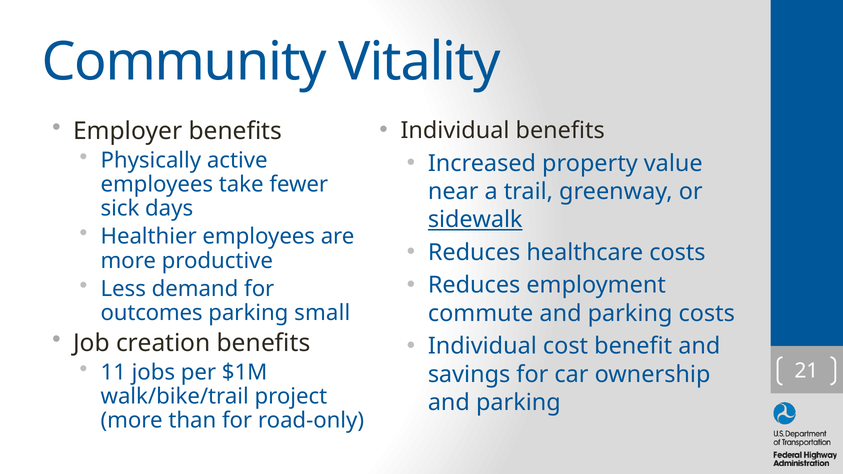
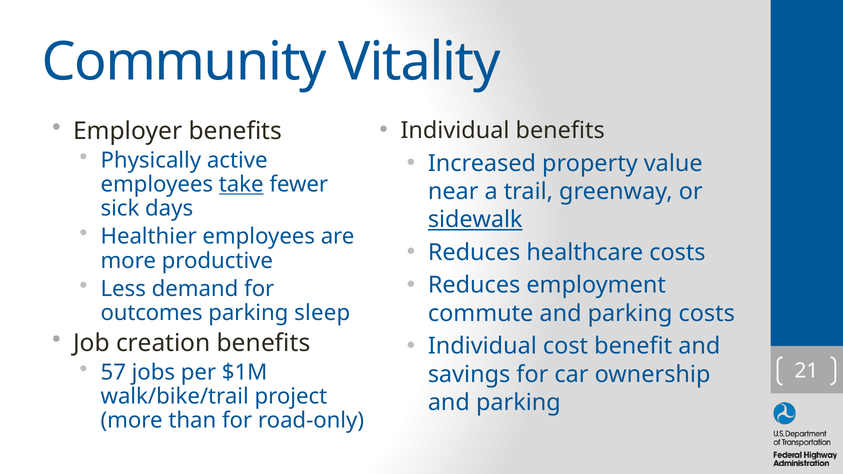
take underline: none -> present (241, 185)
small: small -> sleep (322, 313)
11: 11 -> 57 (113, 372)
